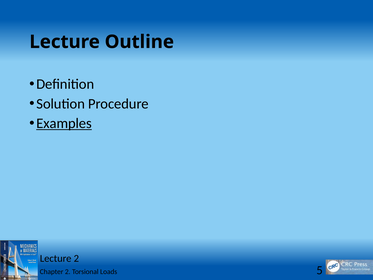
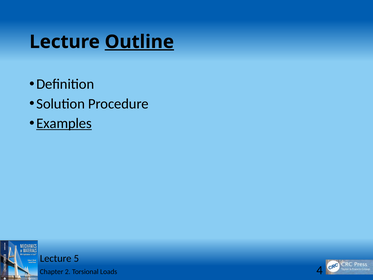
Outline underline: none -> present (139, 42)
Lecture 2: 2 -> 5 (76, 258)
5: 5 -> 4 (320, 270)
